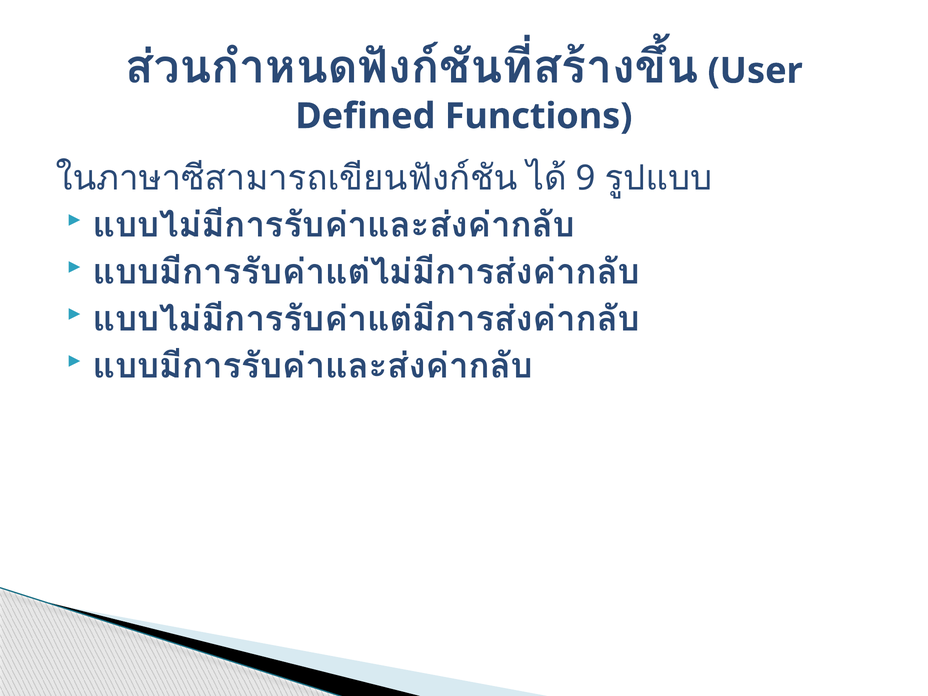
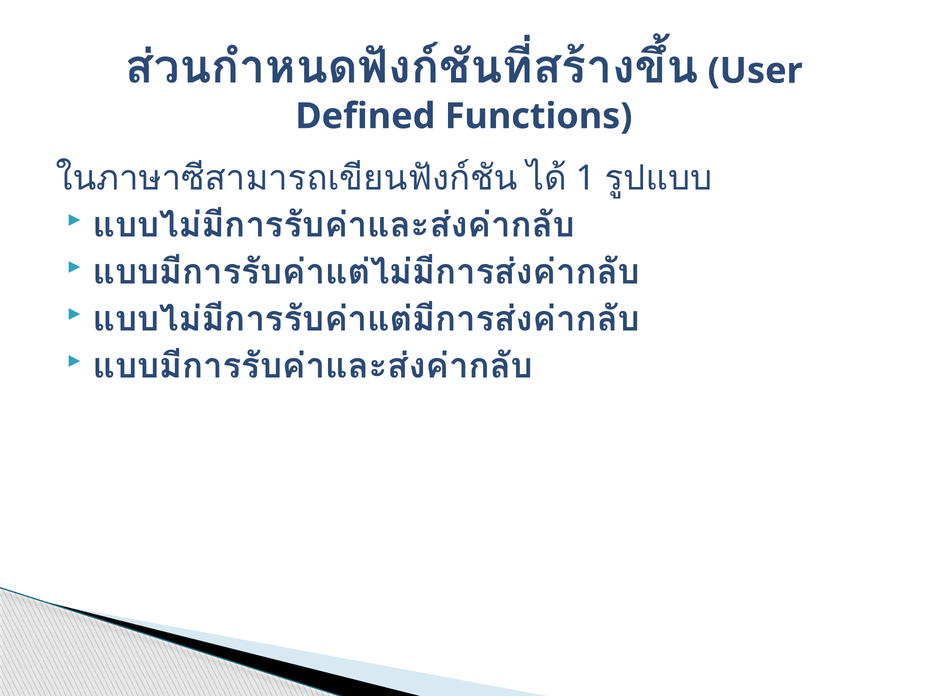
9: 9 -> 1 (586, 178)
